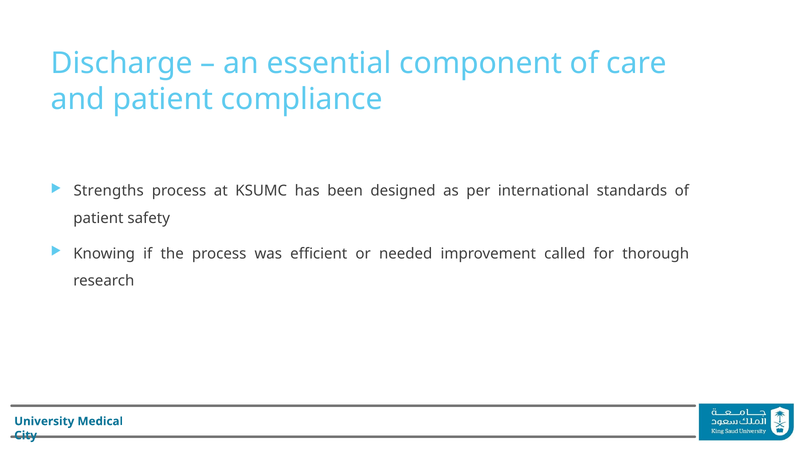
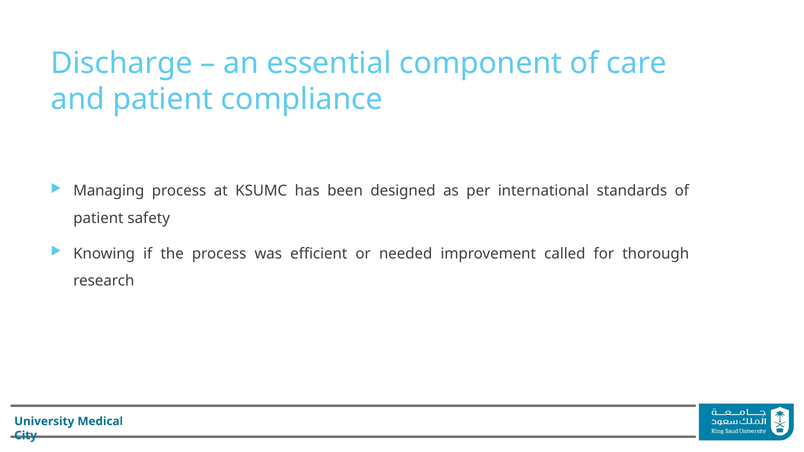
Strengths: Strengths -> Managing (109, 191)
